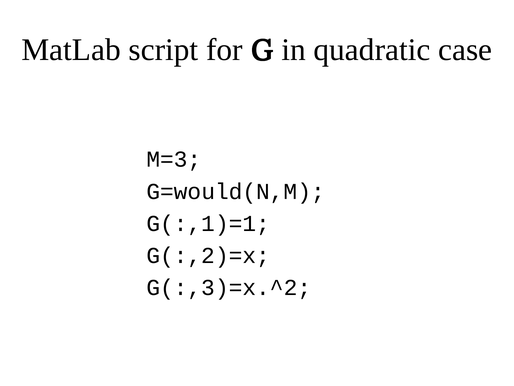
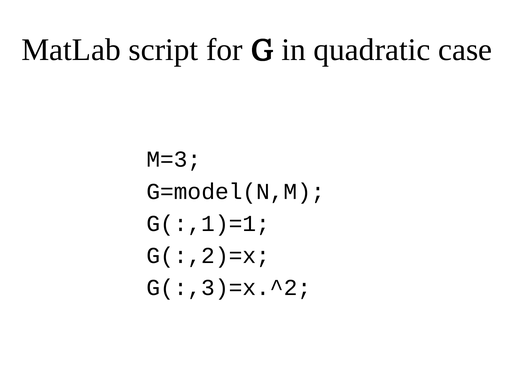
G=would(N,M: G=would(N,M -> G=model(N,M (236, 191)
